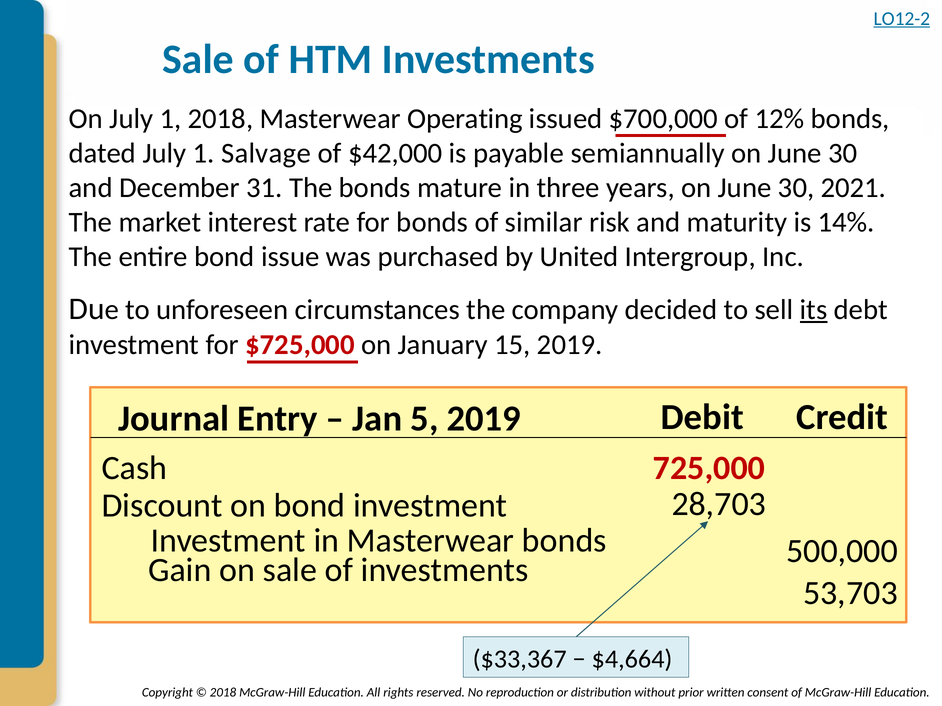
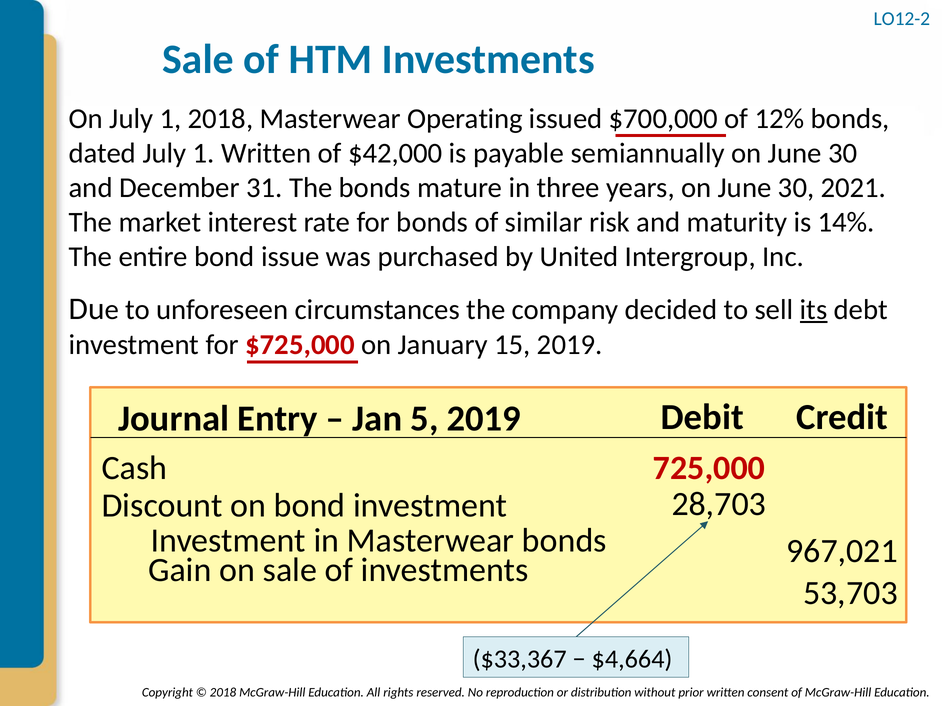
LO12-2 underline: present -> none (902, 19)
1 Salvage: Salvage -> Written (266, 153)
500,000: 500,000 -> 967,021 (842, 552)
